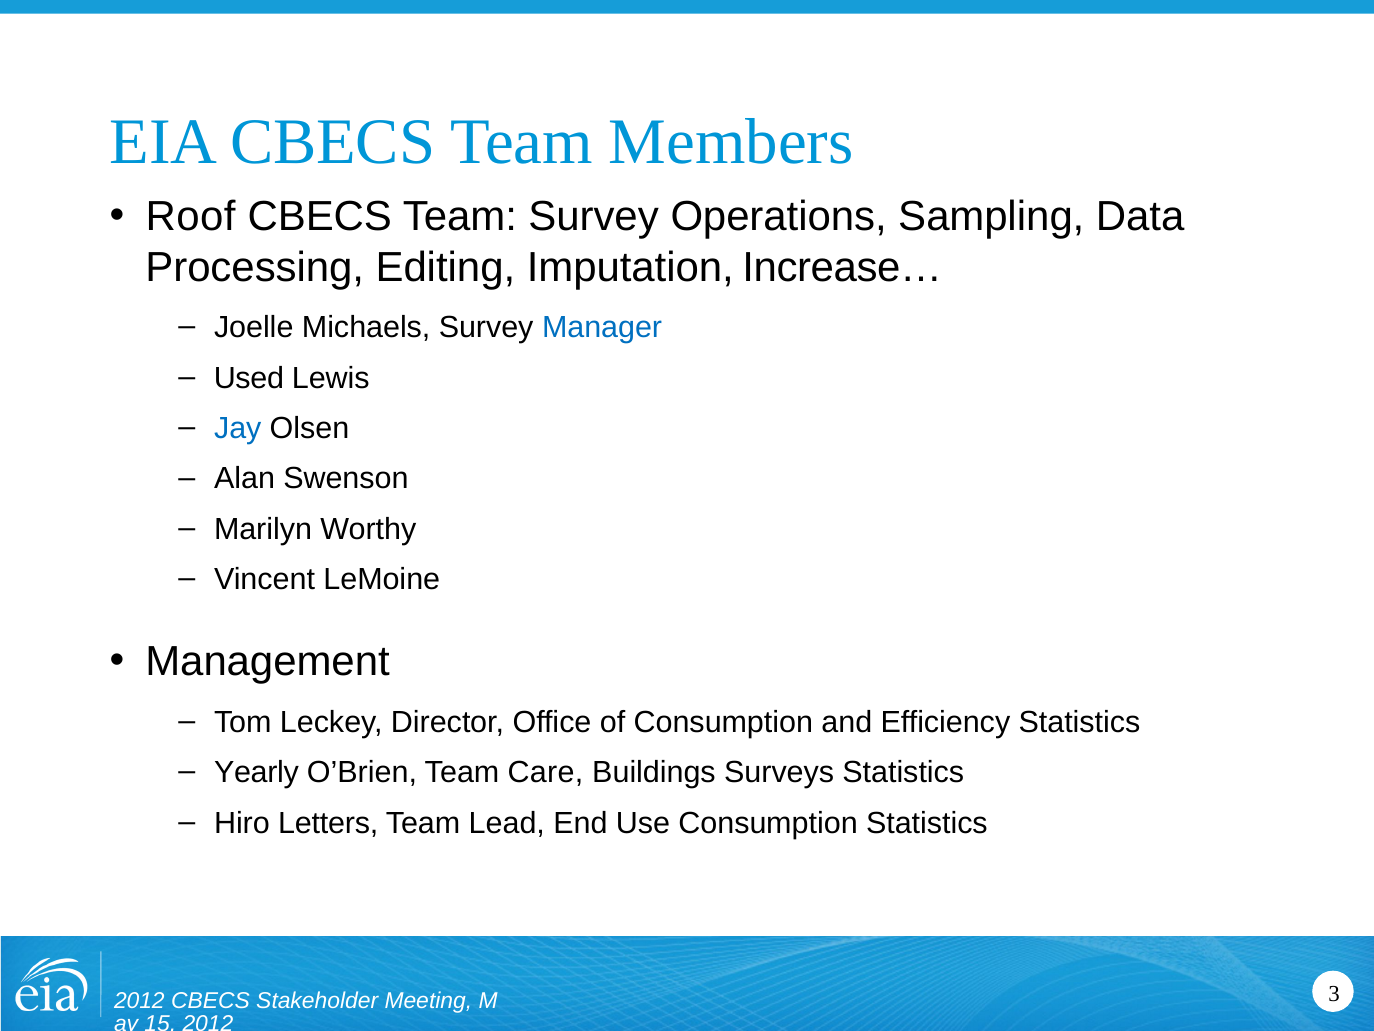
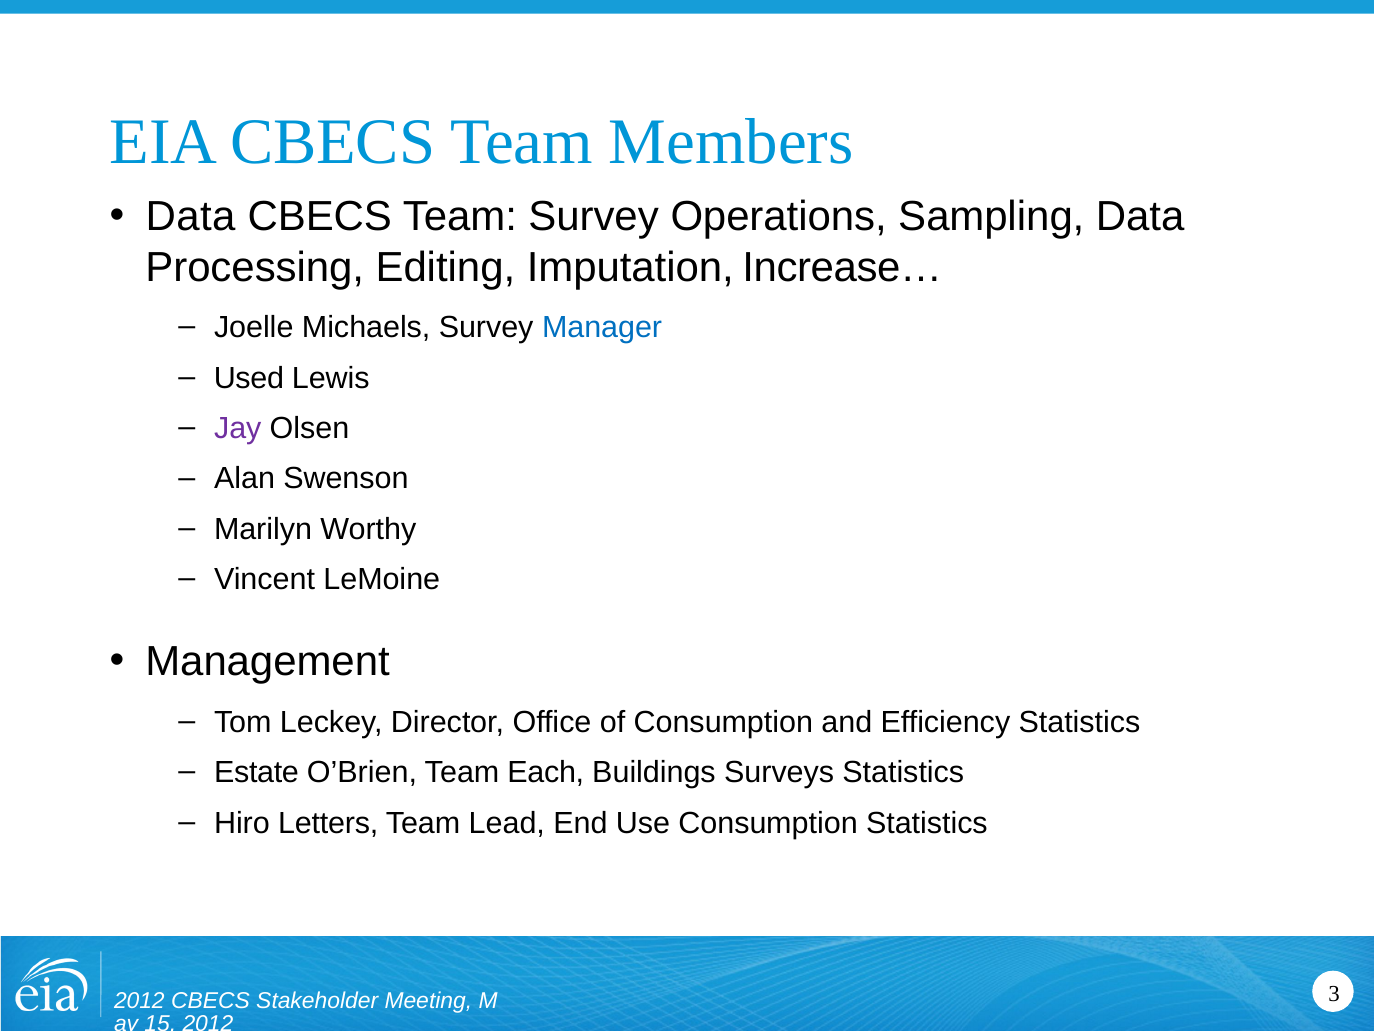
Roof: Roof -> Data (191, 217)
Jay colour: blue -> purple (238, 428)
Yearly: Yearly -> Estate (256, 772)
Care: Care -> Each (546, 772)
